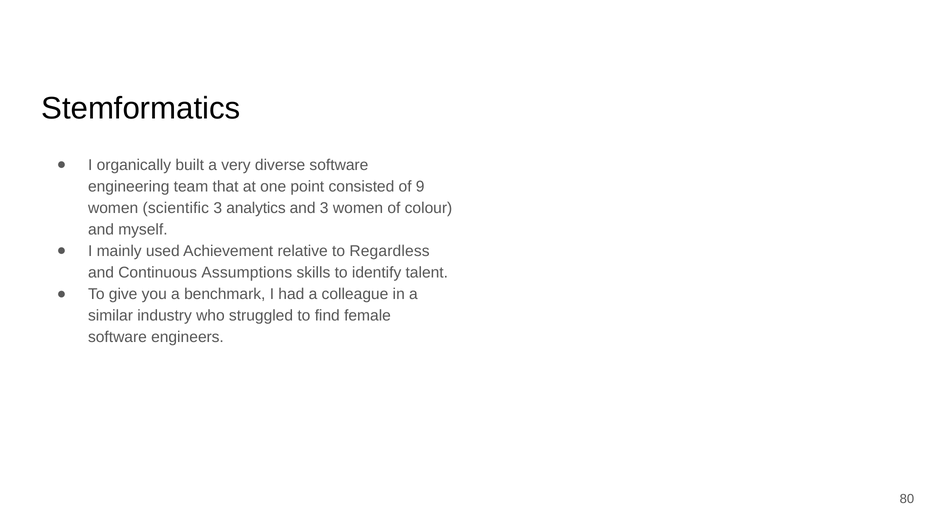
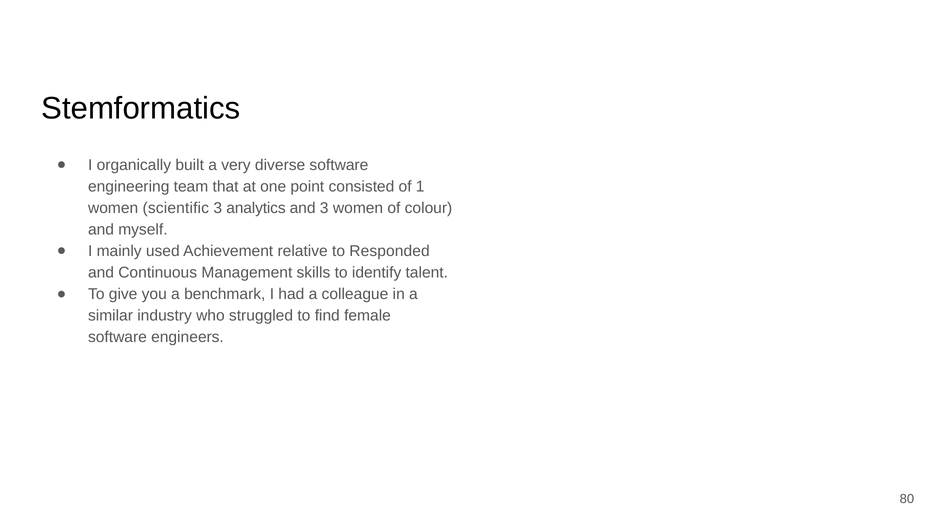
9: 9 -> 1 (420, 186)
Regardless: Regardless -> Responded (390, 251)
Assumptions: Assumptions -> Management (247, 272)
